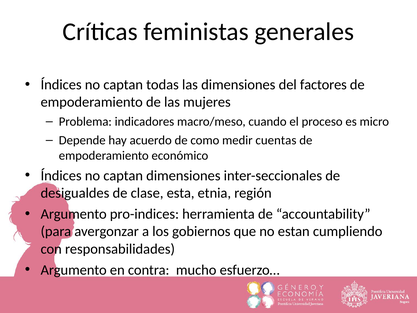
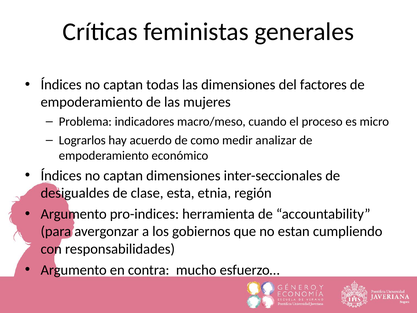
Depende: Depende -> Lograrlos (82, 140)
cuentas: cuentas -> analizar (276, 140)
